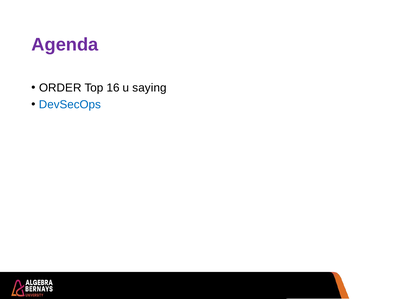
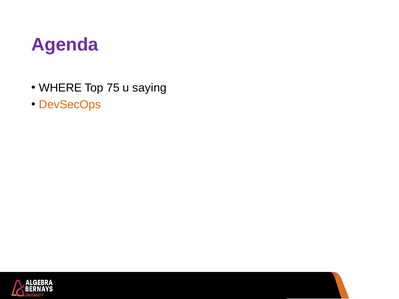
ORDER: ORDER -> WHERE (60, 88)
16: 16 -> 75 (113, 88)
DevSecOps colour: blue -> orange (70, 105)
